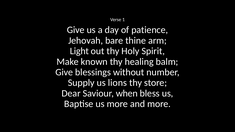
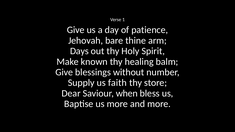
Light: Light -> Days (79, 51)
lions: lions -> faith (117, 83)
